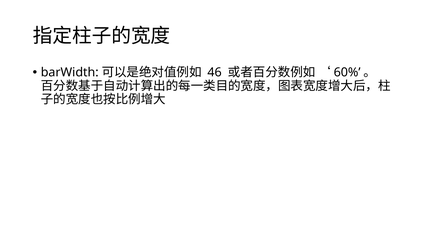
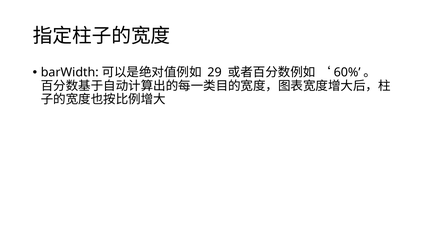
46: 46 -> 29 (215, 73)
